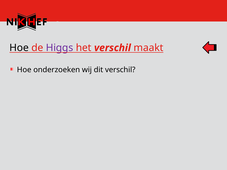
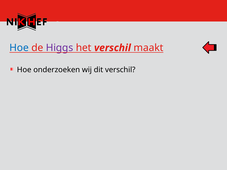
Hoe colour: black -> blue (19, 48)
